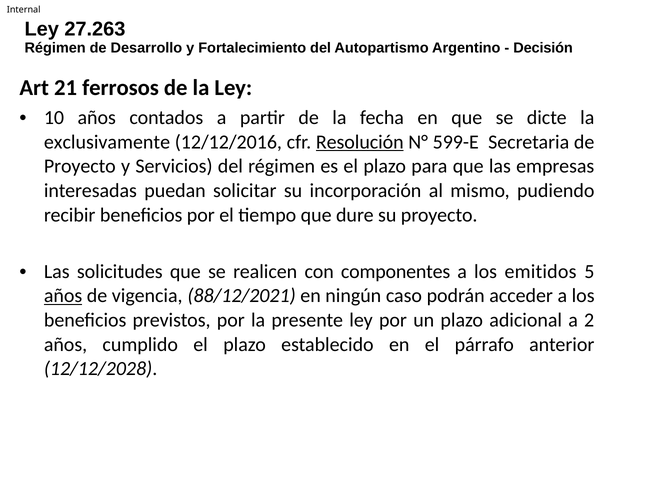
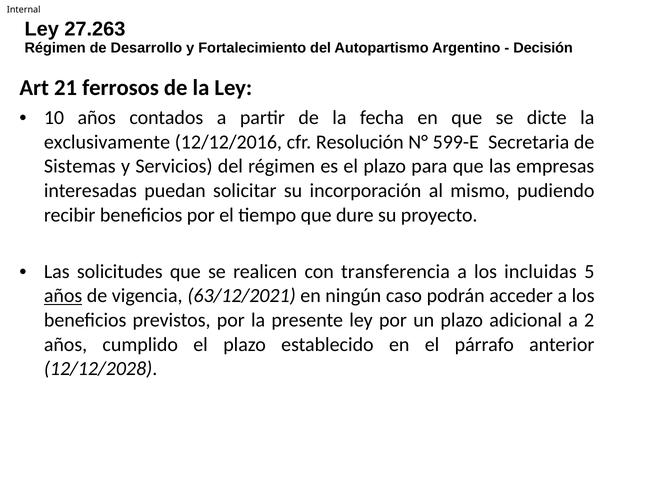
Resolución underline: present -> none (360, 142)
Proyecto: Proyecto -> Sistemas (80, 166)
componentes: componentes -> transferencia (395, 271)
emitidos: emitidos -> incluidas (541, 271)
88/12/2021: 88/12/2021 -> 63/12/2021 (242, 296)
